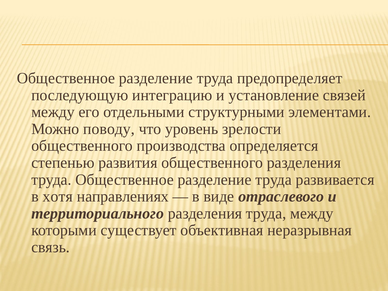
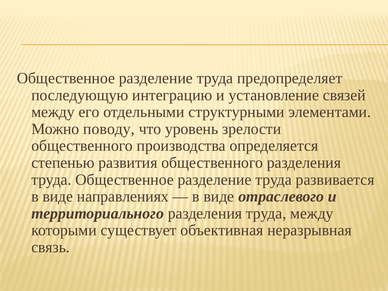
хотя: хотя -> виде (58, 196)
